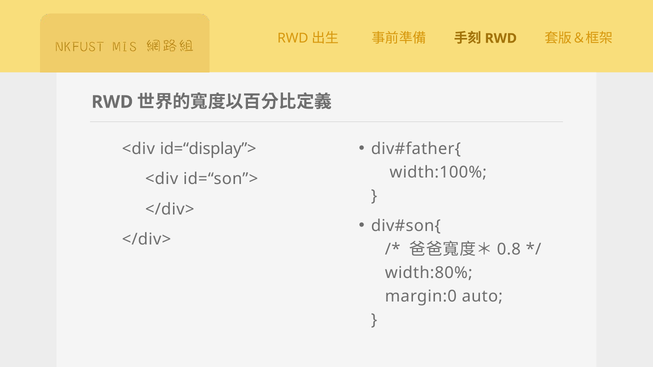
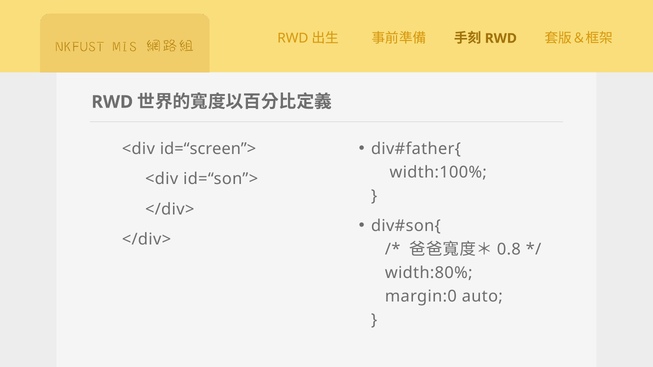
id=“display”>: id=“display”> -> id=“screen”> (208, 149)
